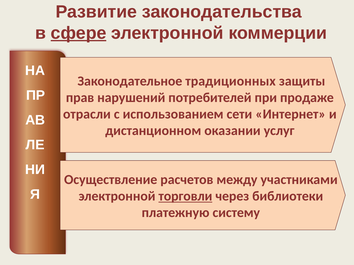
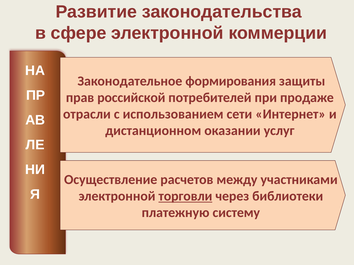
сфере underline: present -> none (79, 33)
традиционных: традиционных -> формирования (231, 81)
нарушений: нарушений -> российской (131, 98)
